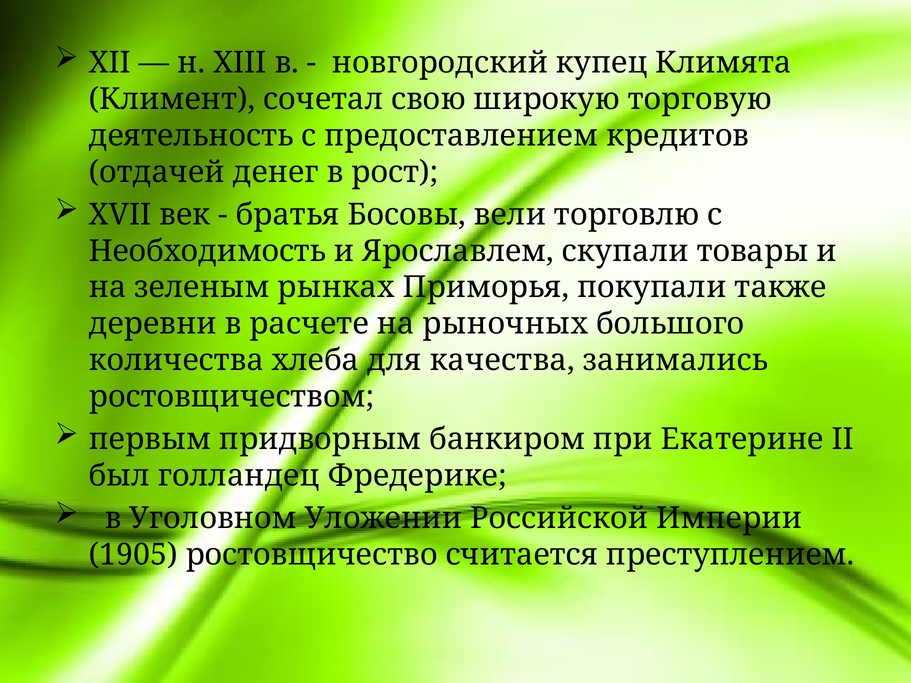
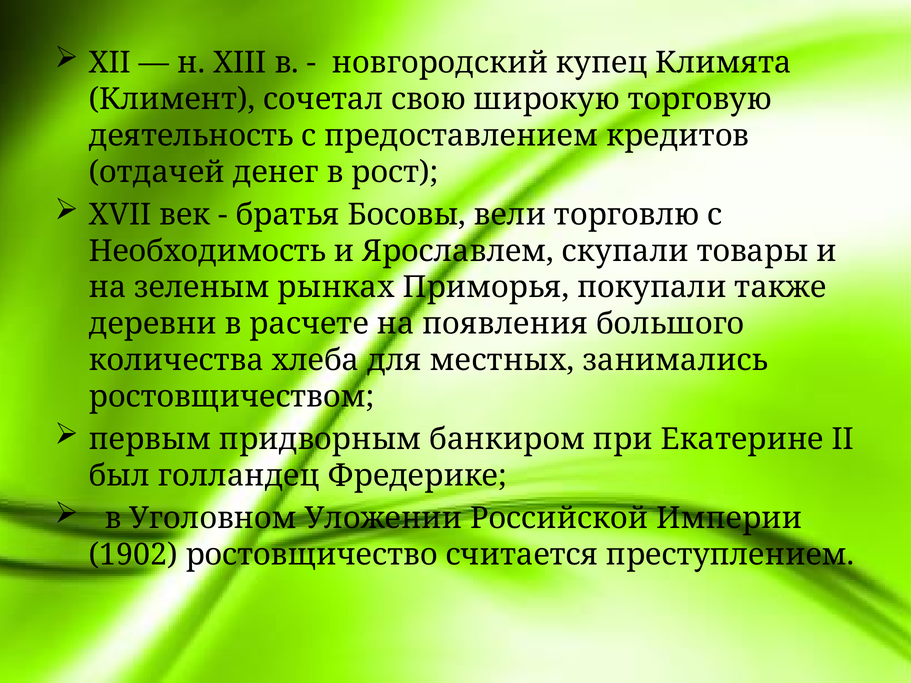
рыночных: рыночных -> появления (505, 324)
качества: качества -> местных (502, 360)
1905: 1905 -> 1902 (133, 555)
